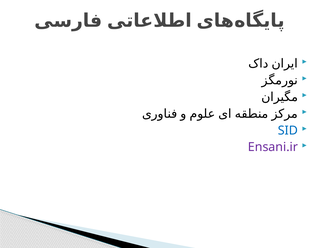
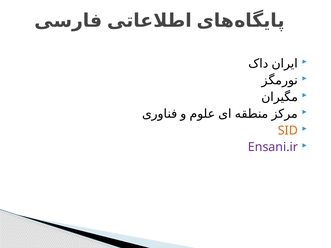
SID colour: blue -> orange (288, 131)
